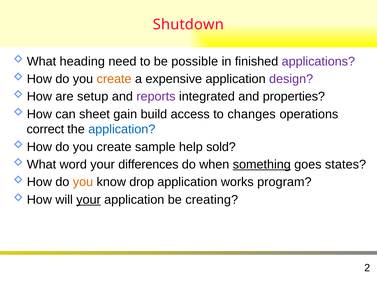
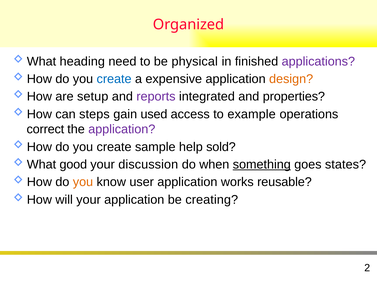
Shutdown: Shutdown -> Organized (188, 25)
possible: possible -> physical (195, 61)
create colour: orange -> blue (114, 79)
design colour: purple -> orange (291, 79)
sheet: sheet -> steps (94, 114)
build: build -> used (154, 114)
changes: changes -> example (252, 114)
application colour: blue -> purple (122, 129)
word: word -> good (73, 164)
differences: differences -> discussion (148, 164)
drop: drop -> user (142, 182)
program: program -> reusable (284, 182)
your underline: present -> none (89, 200)
